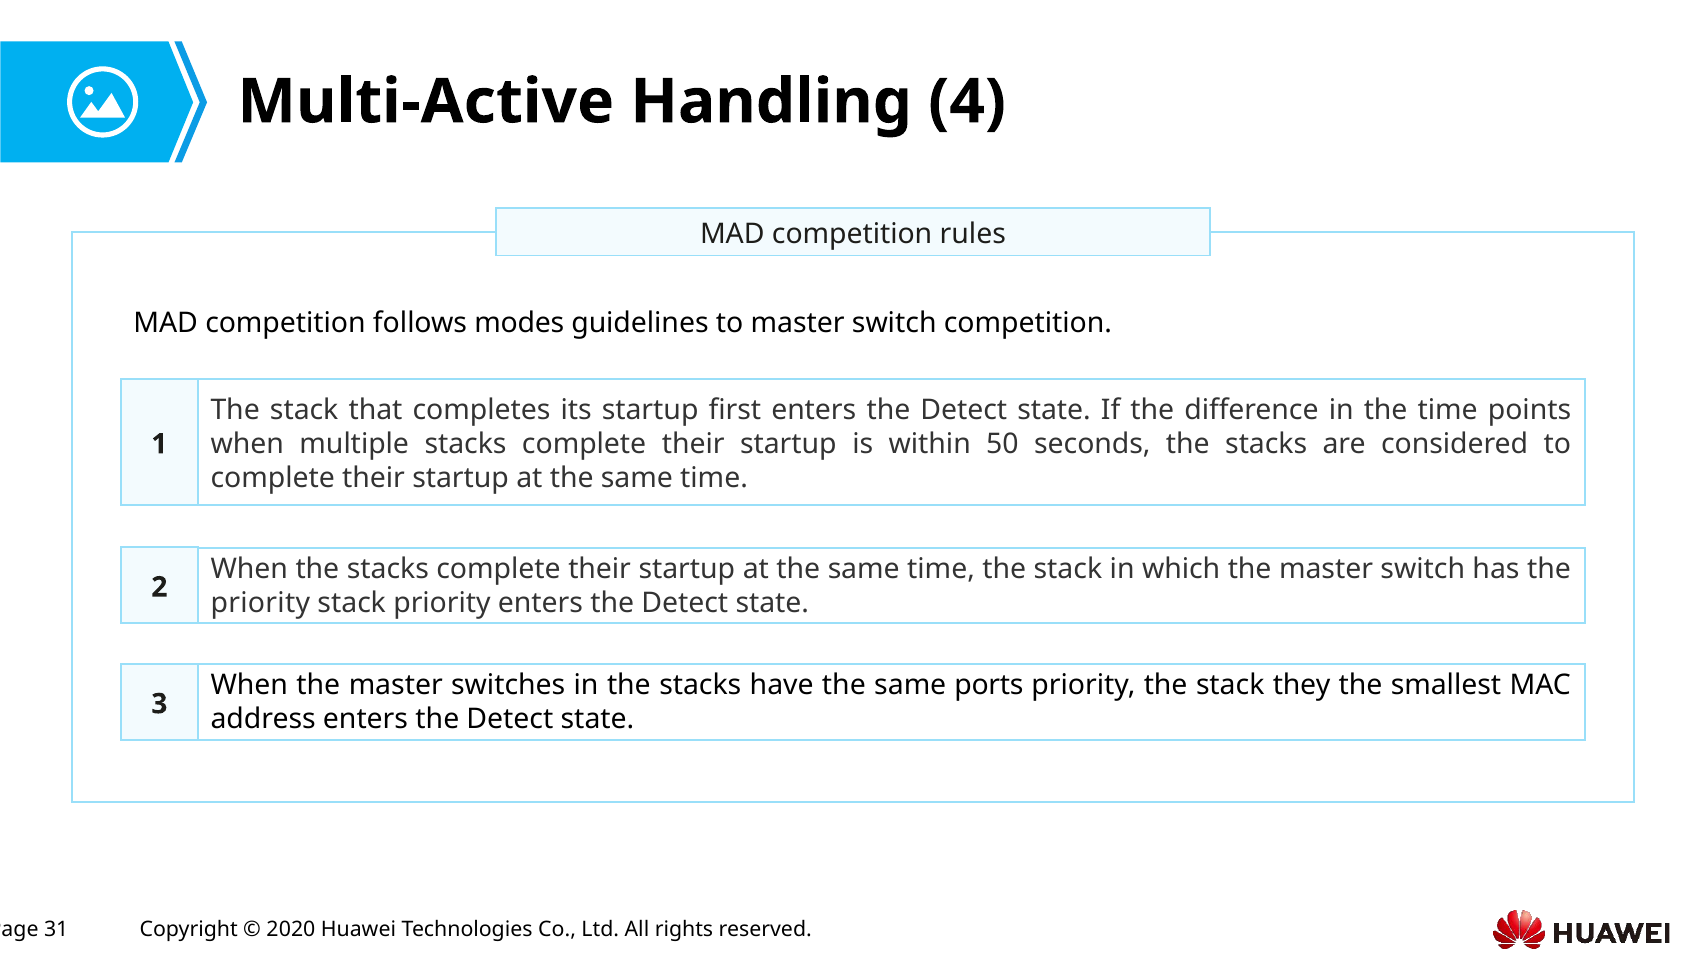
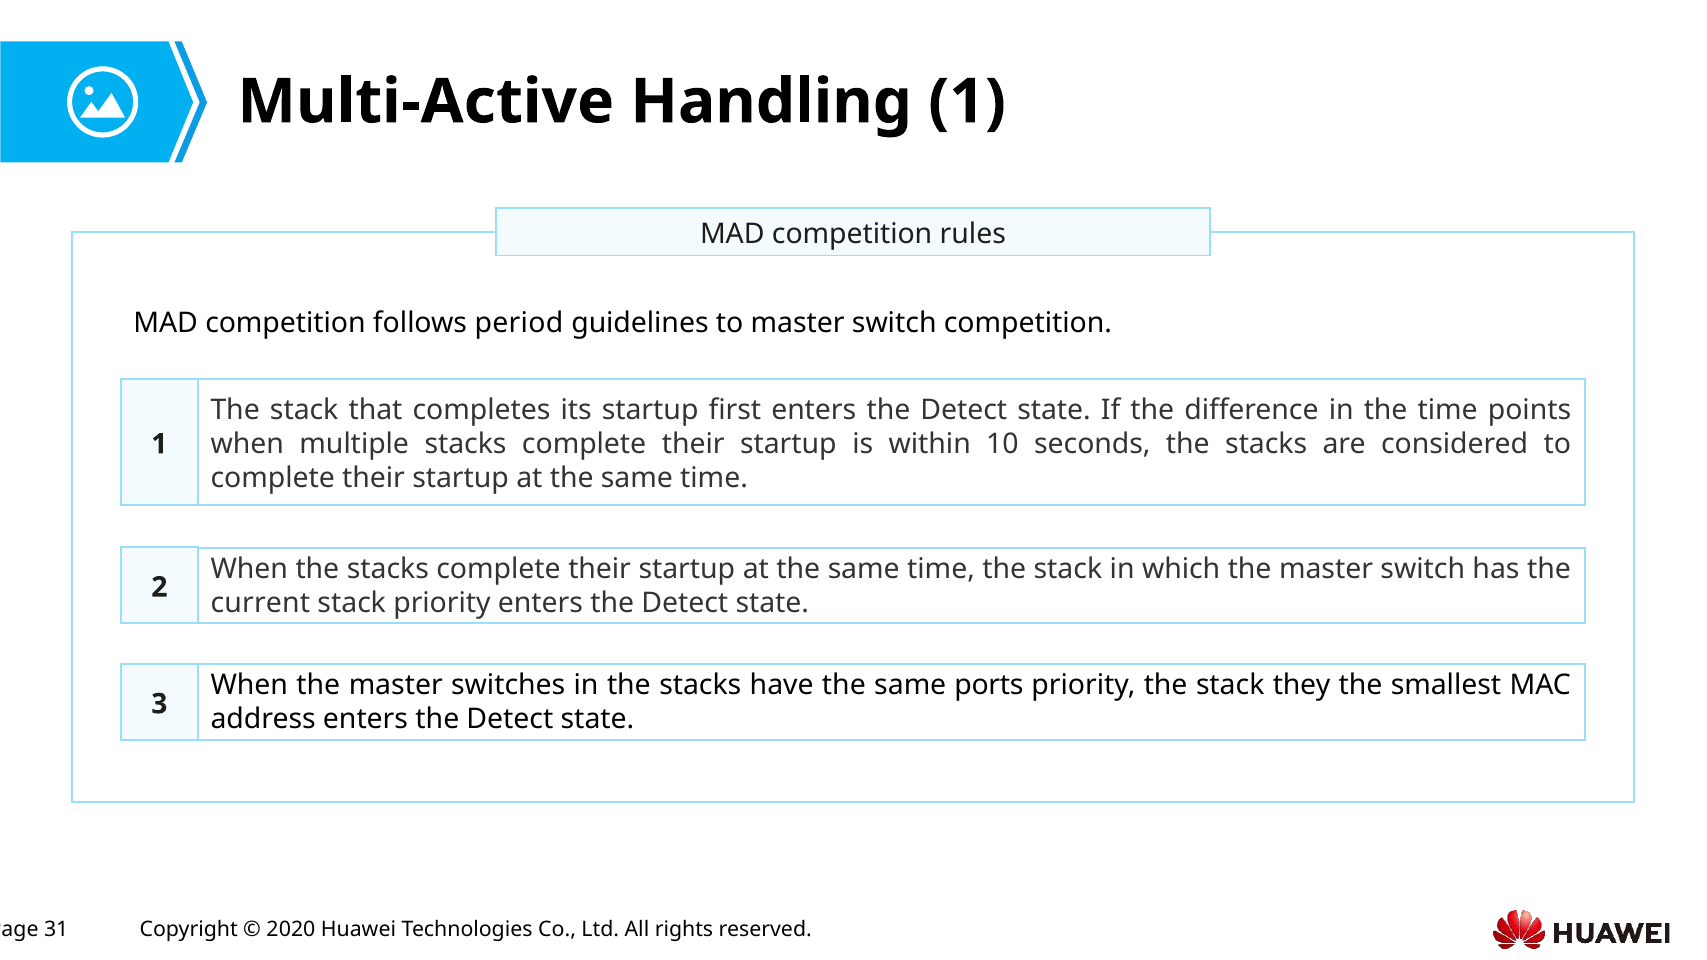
Handling 4: 4 -> 1 (967, 102)
modes: modes -> period (519, 323)
50: 50 -> 10 (1002, 444)
priority: priority -> current (260, 604)
